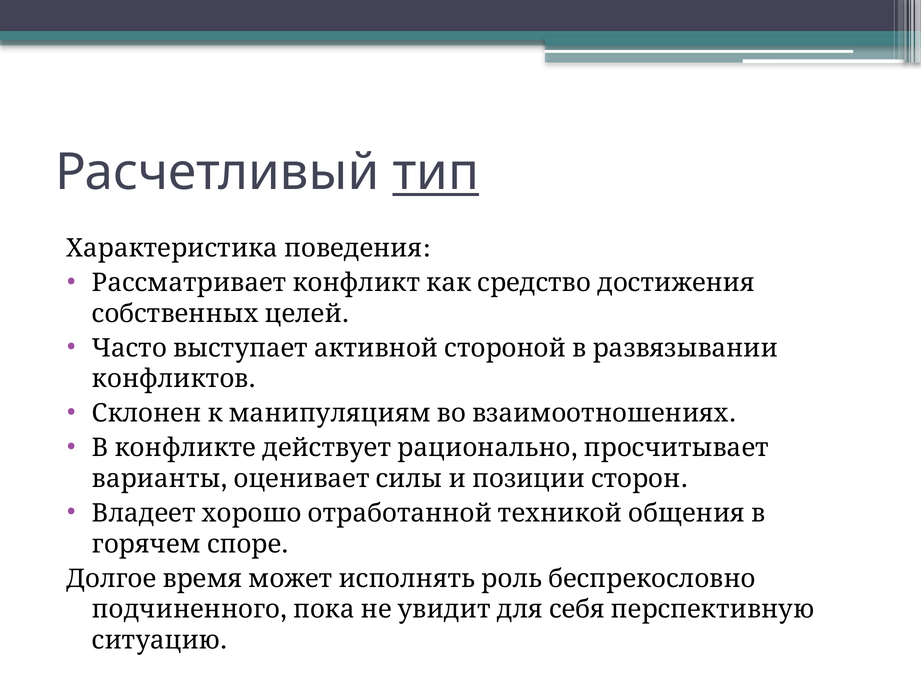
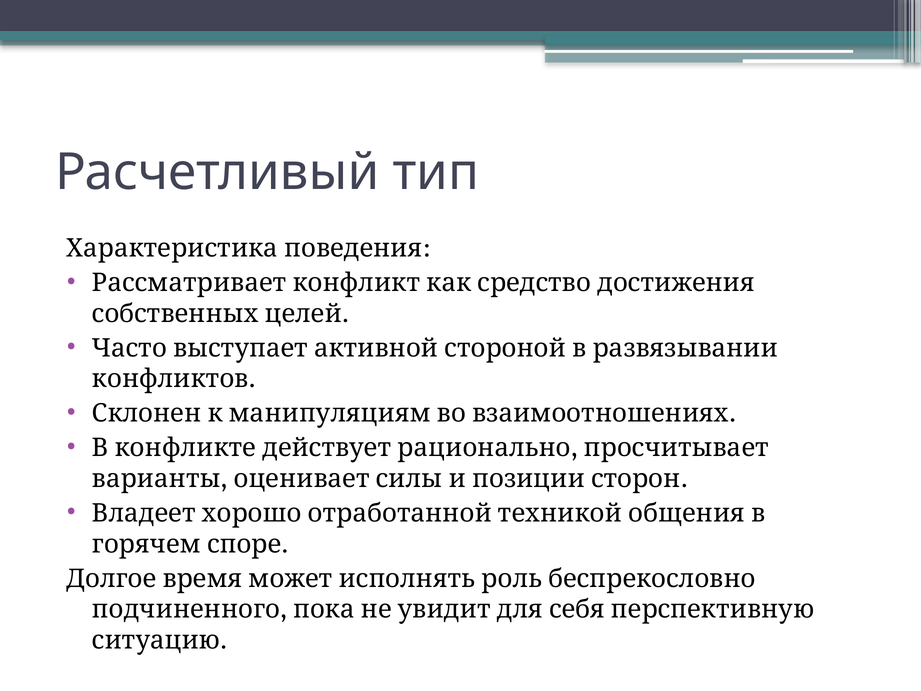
тип underline: present -> none (436, 172)
